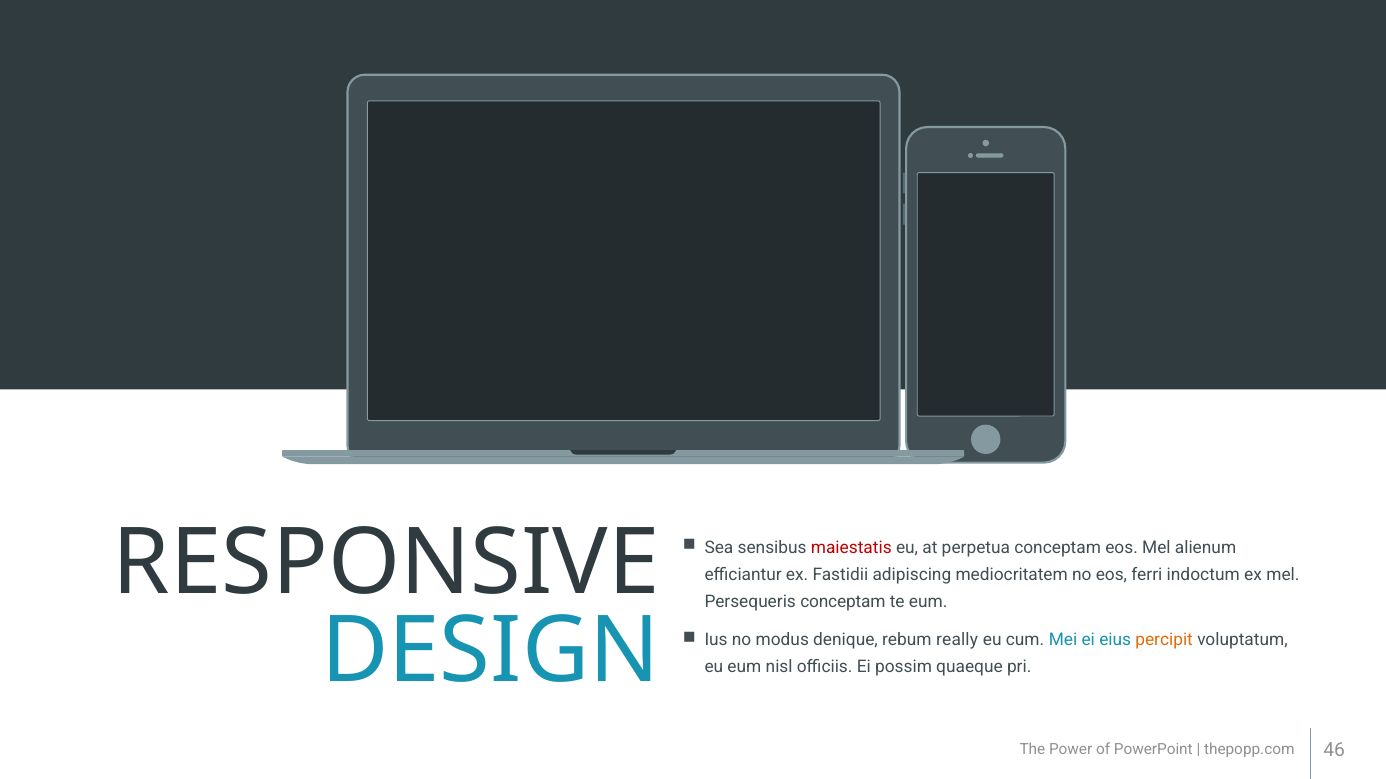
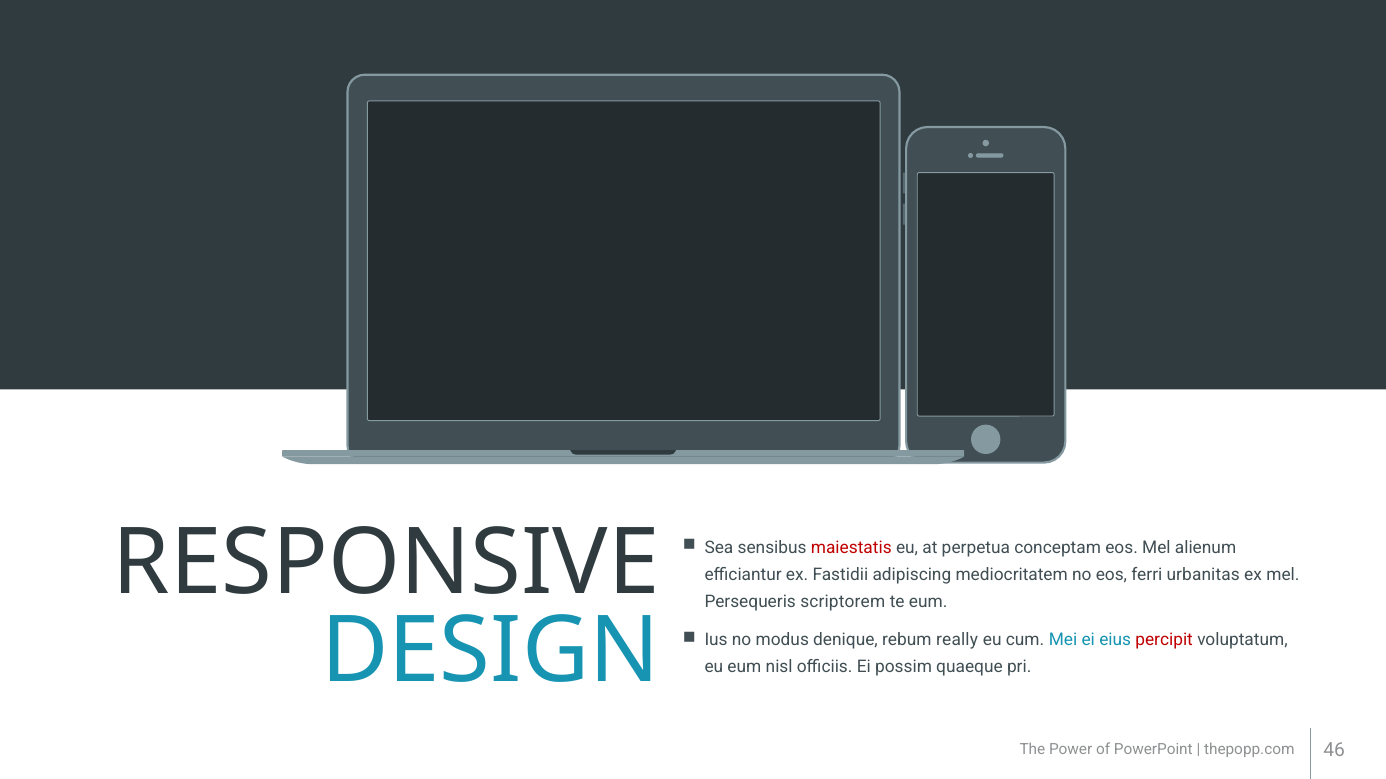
indoctum: indoctum -> urbanitas (1203, 575)
Persequeris conceptam: conceptam -> scriptorem (843, 602)
percipit colour: orange -> red (1164, 641)
